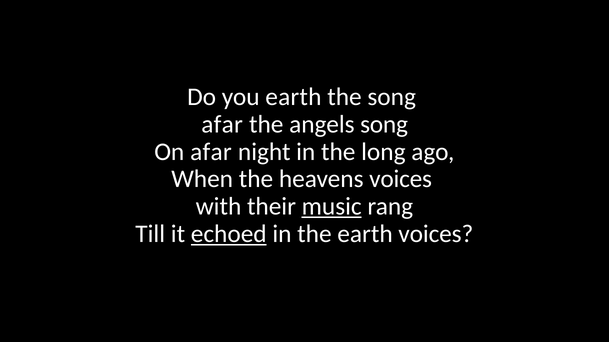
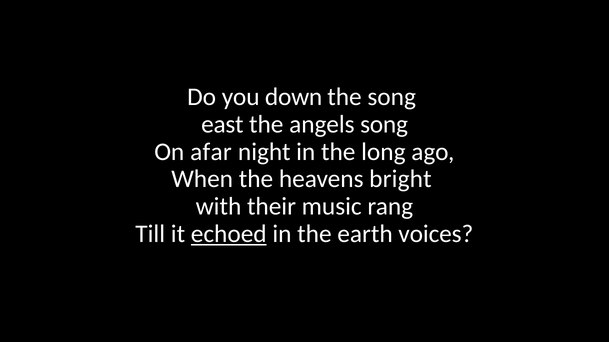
you earth: earth -> down (294, 97)
afar: afar -> east (222, 125)
heavens voices: voices -> bright (400, 179)
music underline: present -> none (332, 207)
